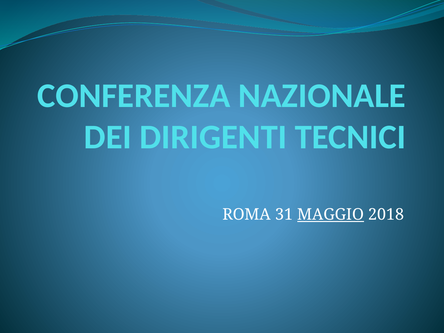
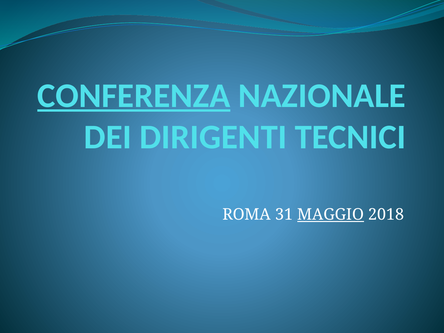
CONFERENZA underline: none -> present (134, 96)
